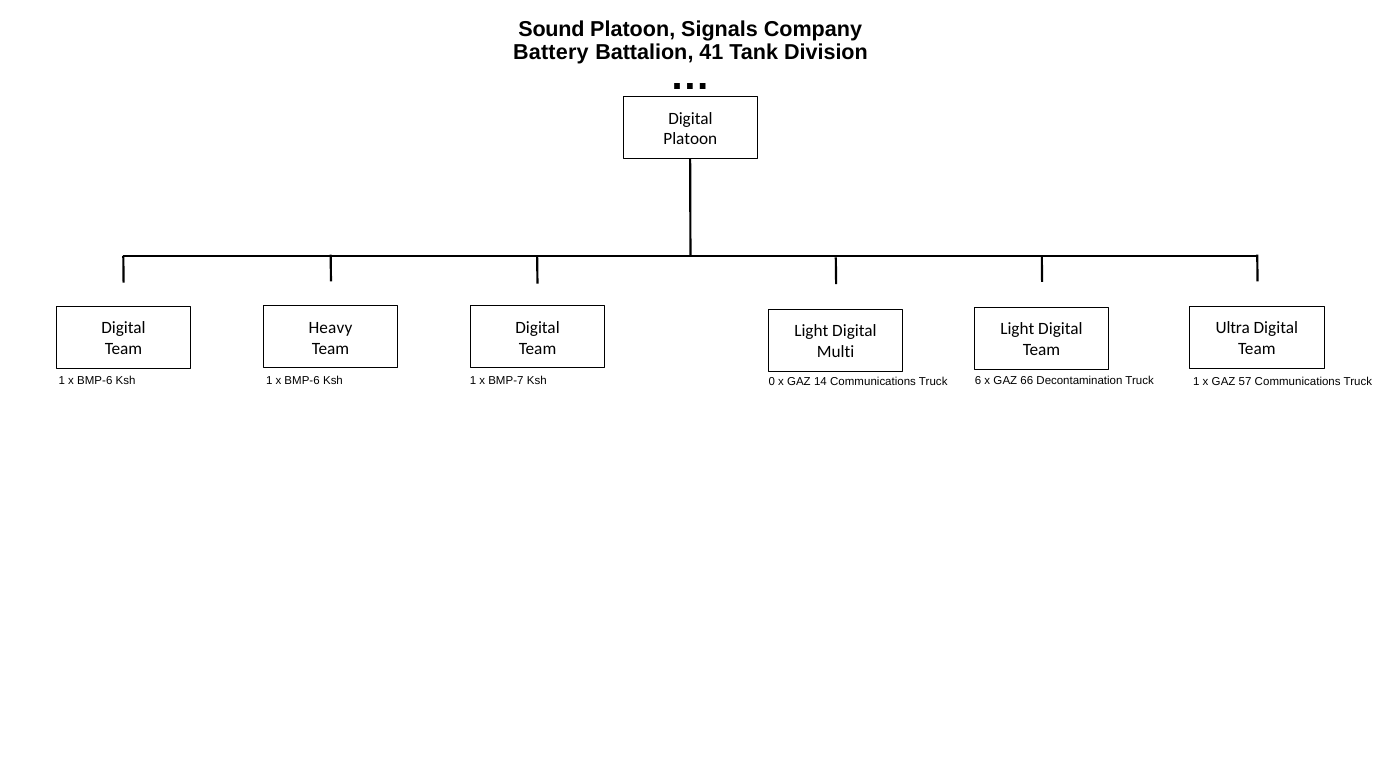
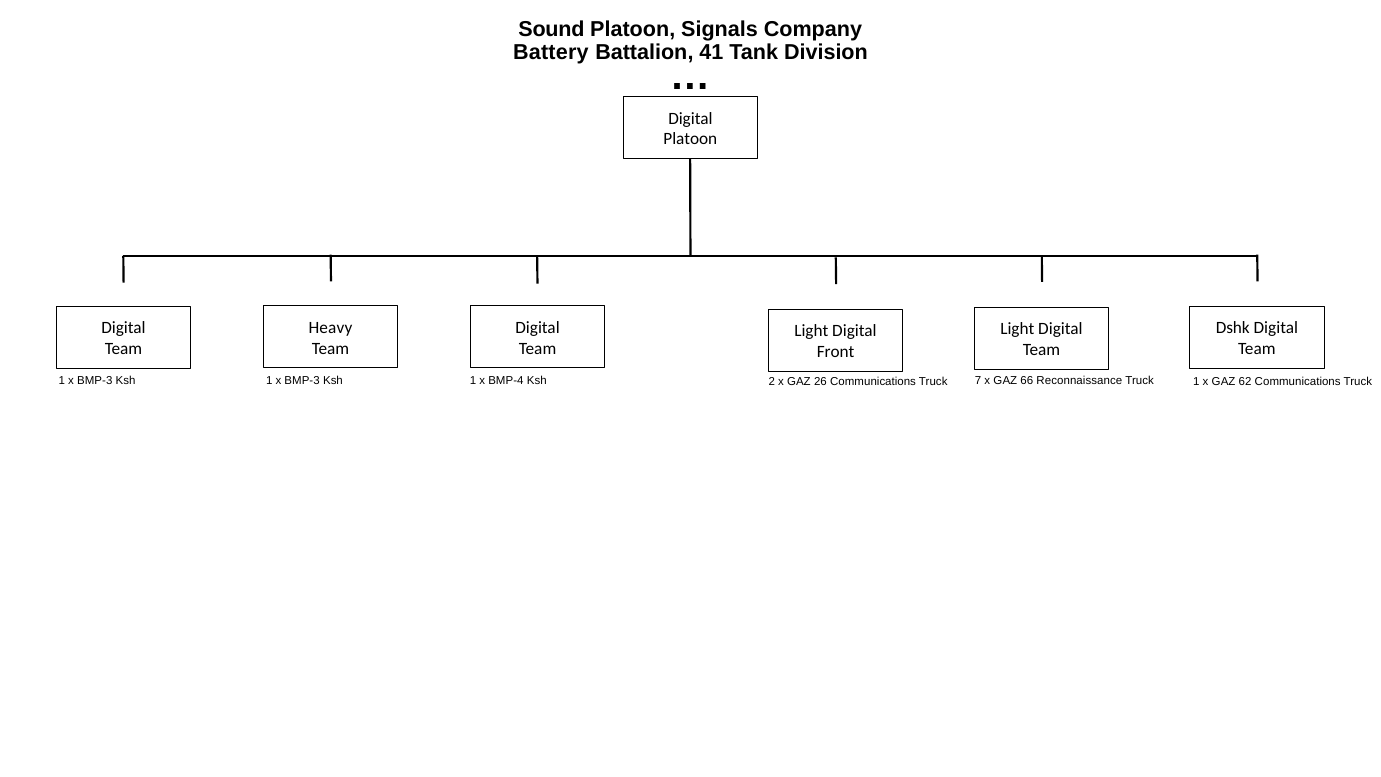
Ultra: Ultra -> Dshk (1233, 328)
Multi: Multi -> Front (836, 352)
BMP-6: BMP-6 -> BMP-3 (95, 381)
BMP-6: BMP-6 -> BMP-3 (302, 381)
BMP-7: BMP-7 -> BMP-4 (506, 381)
0: 0 -> 2 (772, 382)
14: 14 -> 26 (820, 382)
6: 6 -> 7 (978, 381)
Decontamination: Decontamination -> Reconnaissance (1079, 381)
57: 57 -> 62 (1245, 382)
